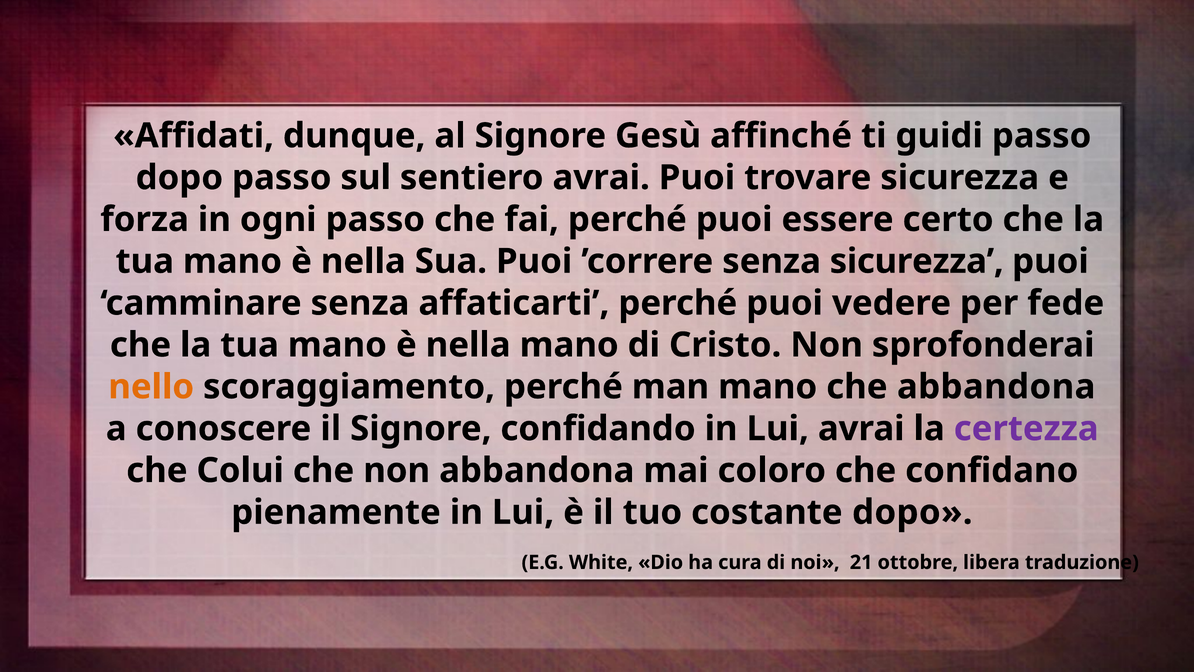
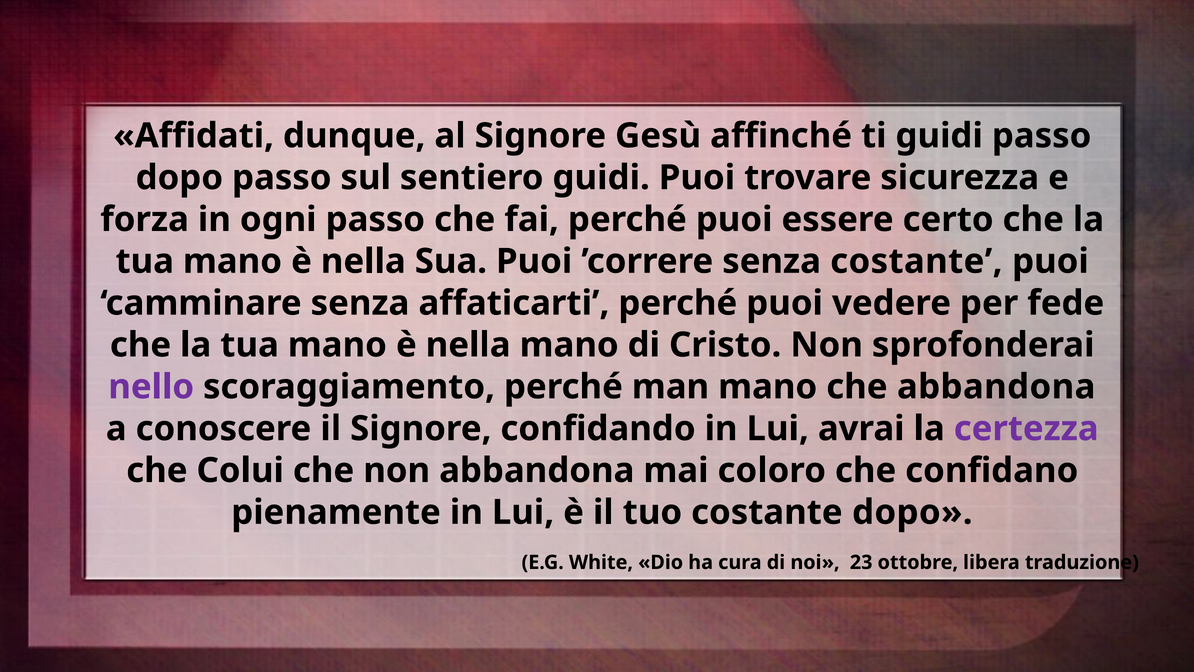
sentiero avrai: avrai -> guidi (601, 178)
senza sicurezza: sicurezza -> costante (916, 261)
nello colour: orange -> purple (151, 387)
21: 21 -> 23 (861, 562)
